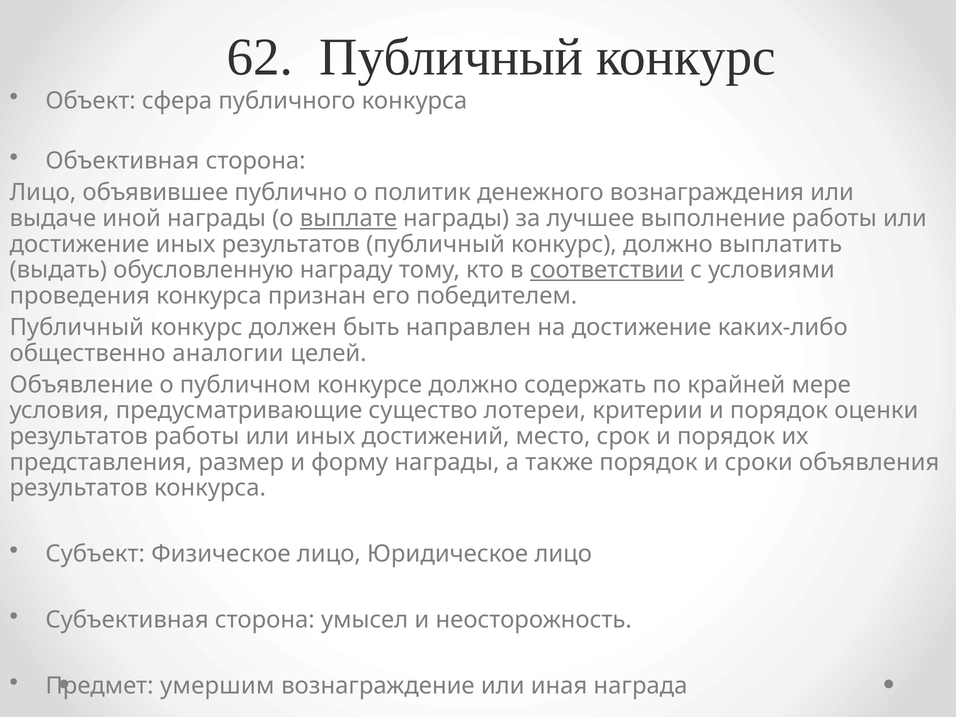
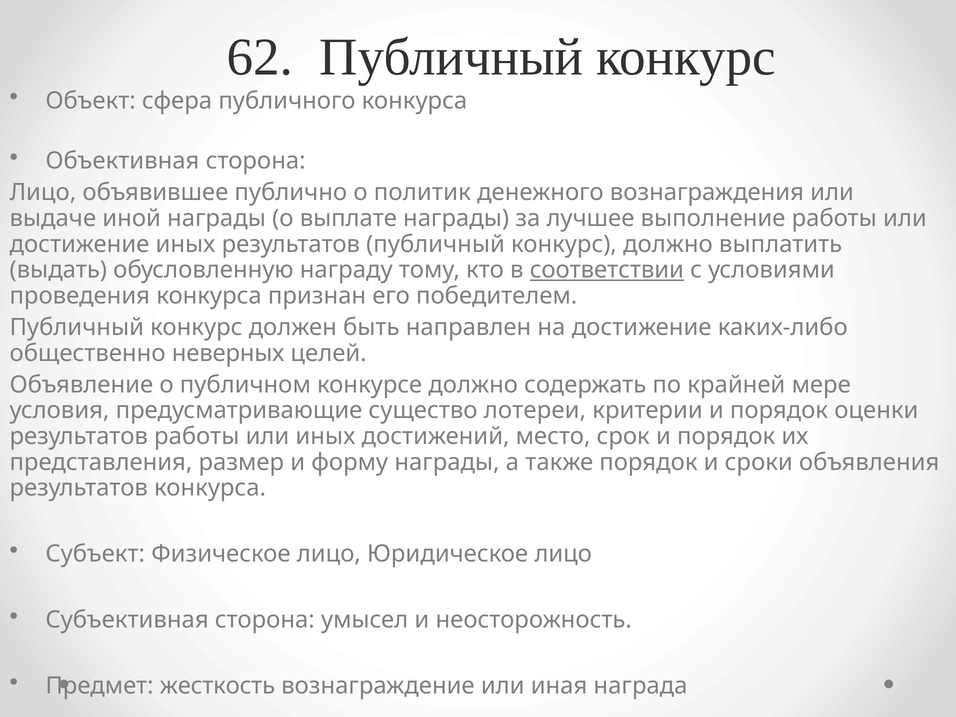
выплате underline: present -> none (348, 218)
аналогии: аналогии -> неверных (228, 353)
умершим: умершим -> жесткость (218, 686)
